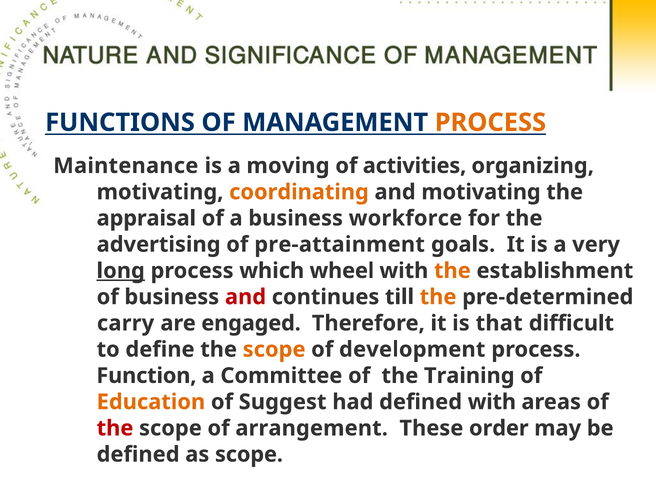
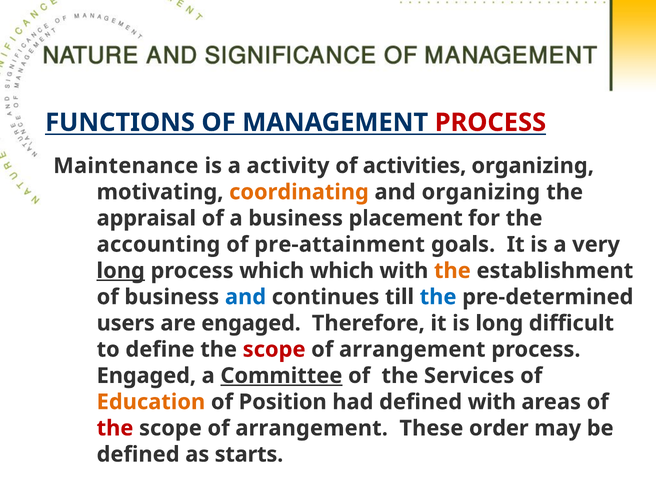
PROCESS colour: orange -> red (490, 122)
moving: moving -> activity (288, 166)
and motivating: motivating -> organizing (481, 192)
workforce: workforce -> placement (406, 218)
advertising: advertising -> accounting (158, 245)
which wheel: wheel -> which (342, 271)
and colour: red -> blue (246, 297)
the colour: orange -> blue (438, 297)
carry: carry -> users (126, 323)
is that: that -> long (499, 323)
scope colour: orange -> red (274, 349)
development: development -> arrangement (412, 349)
Function: Function -> Engaged (146, 376)
Committee underline: none -> present (281, 376)
Training: Training -> Services (469, 376)
Suggest: Suggest -> Position (283, 402)
as scope: scope -> starts (249, 454)
